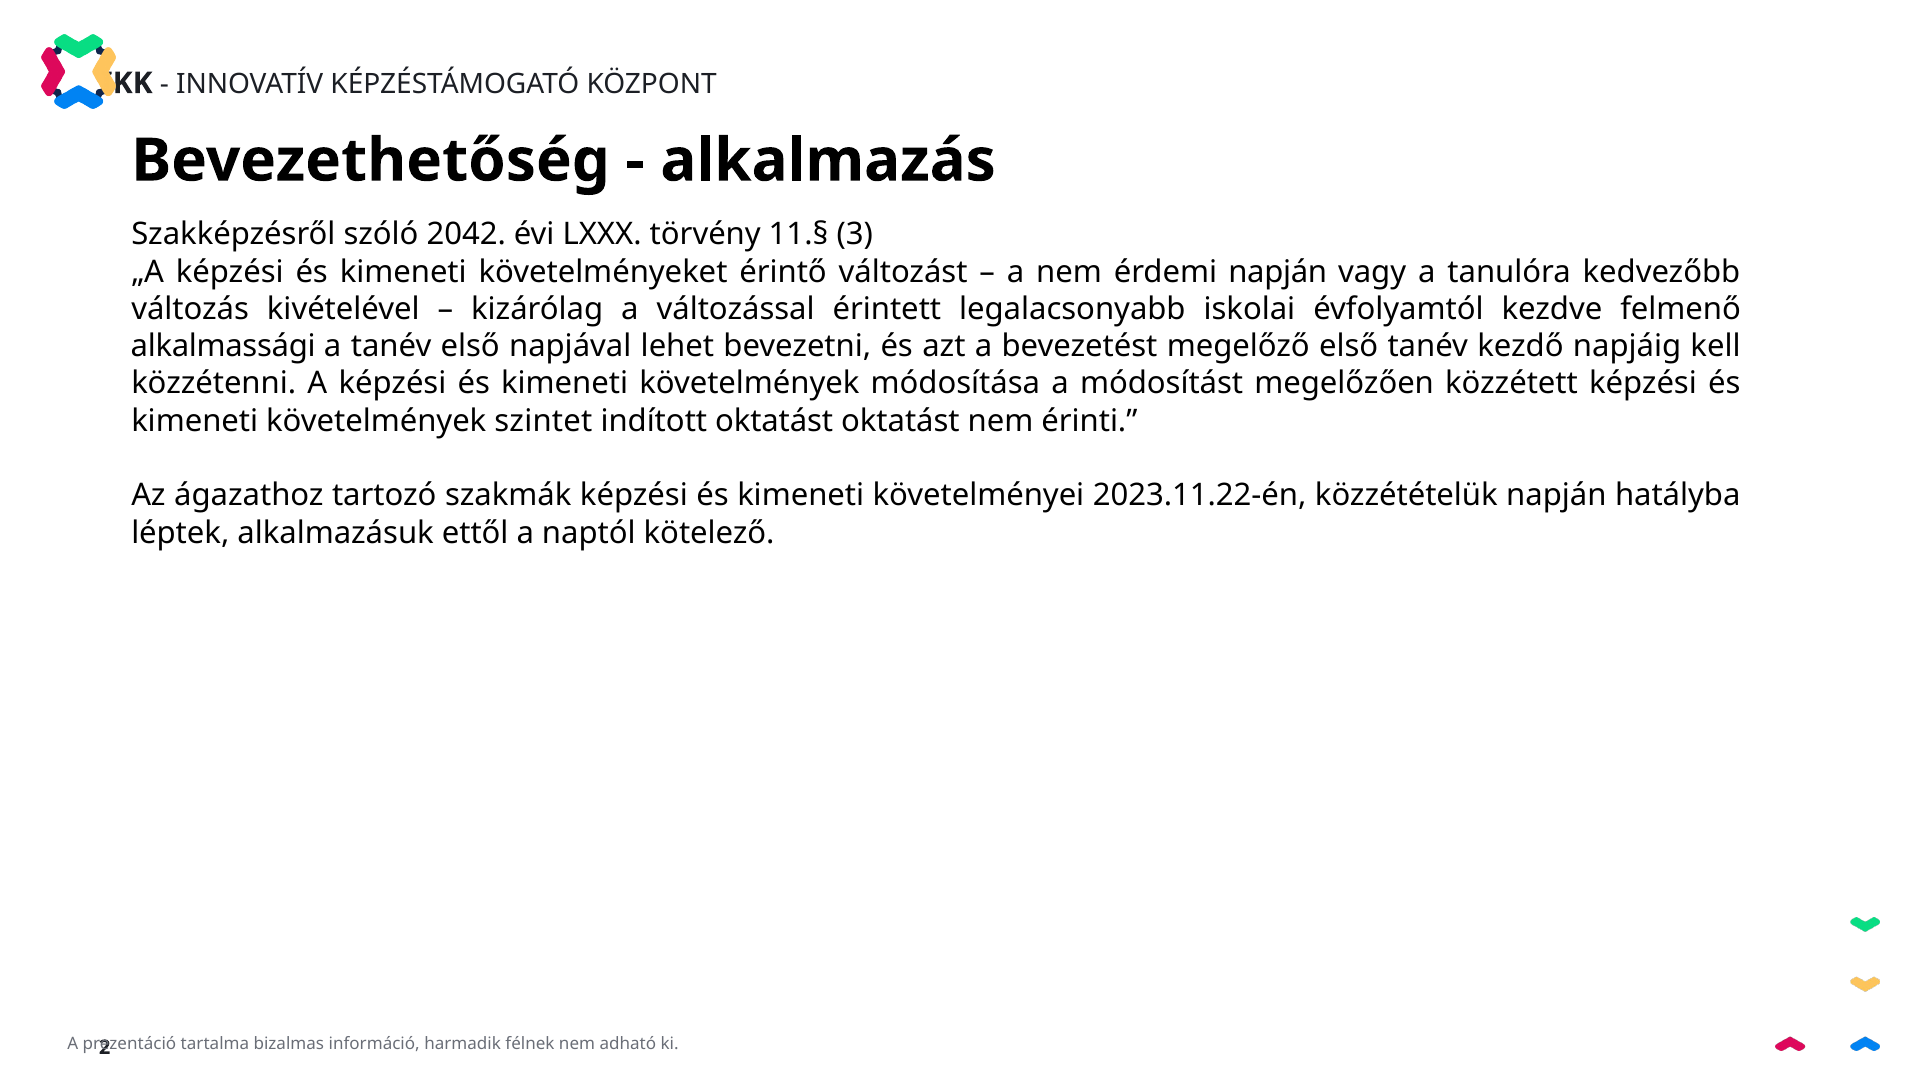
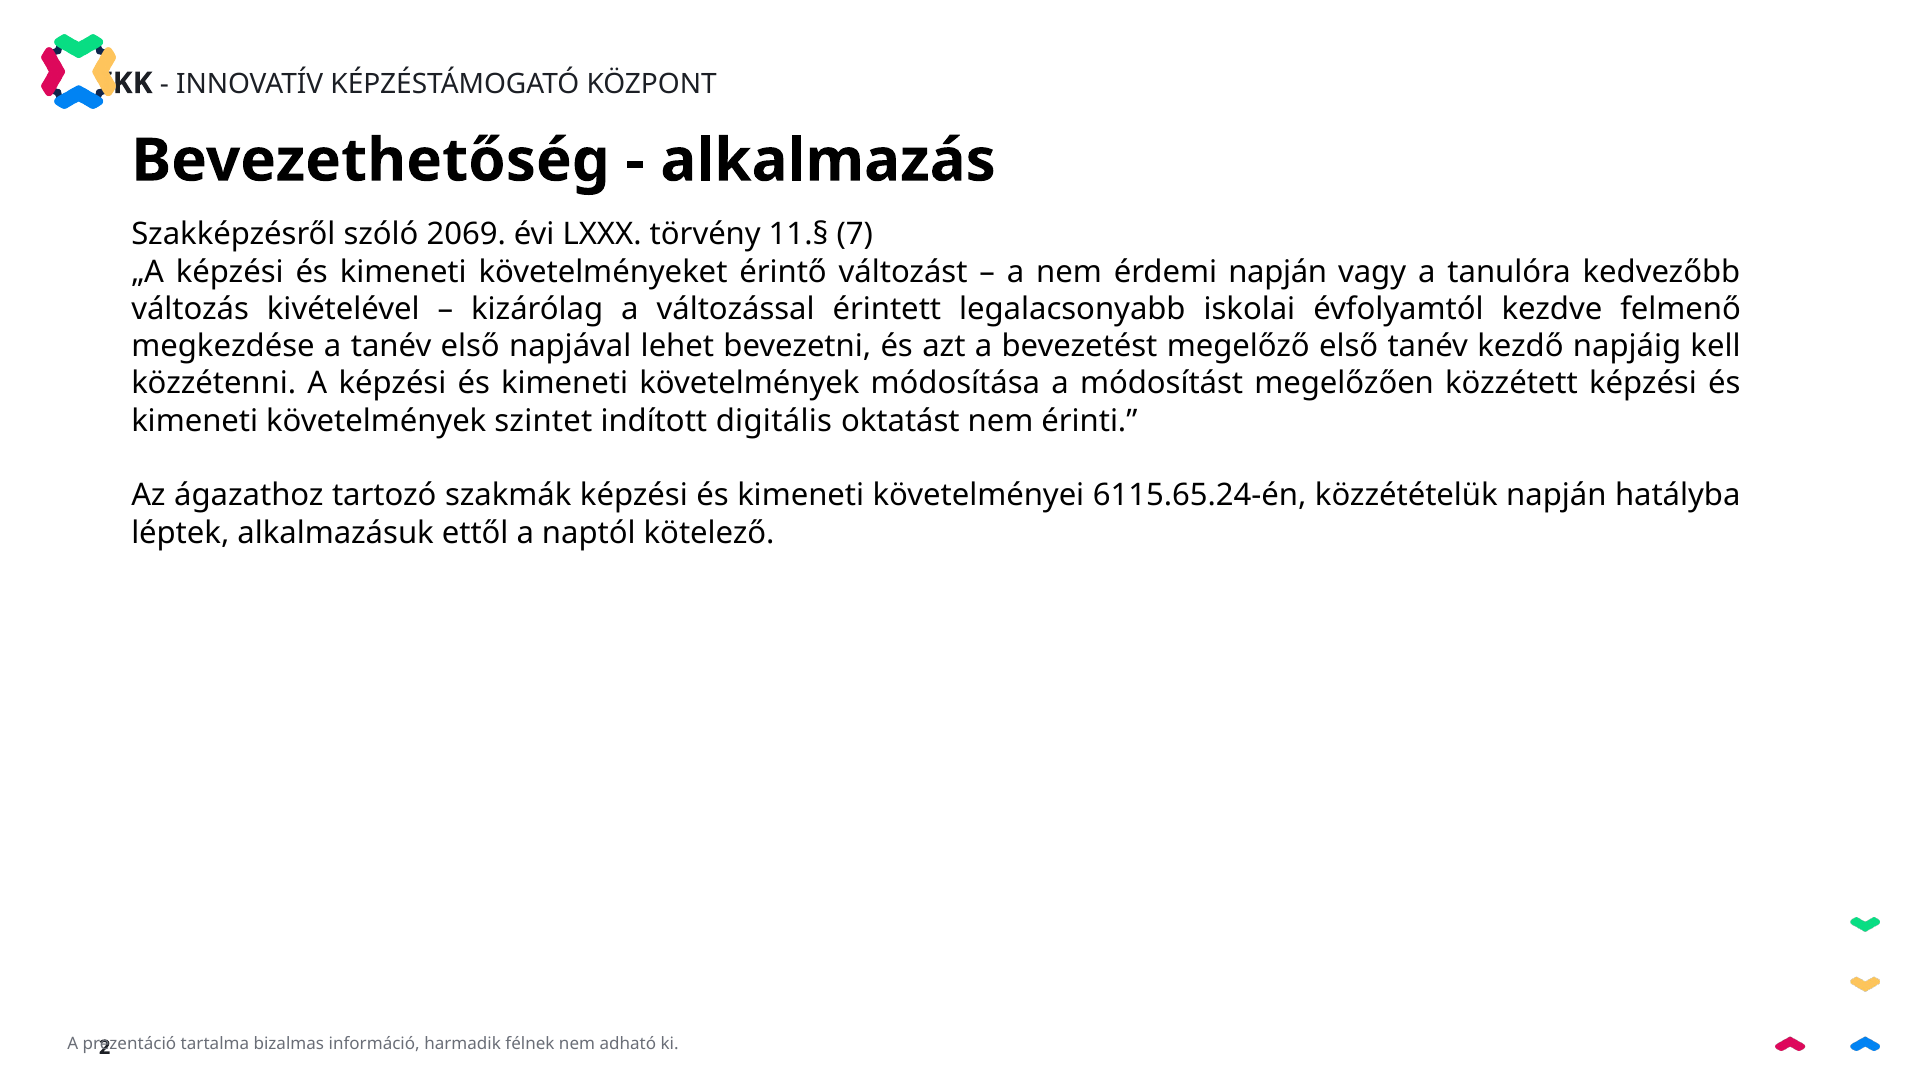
2042: 2042 -> 2069 (466, 235)
3: 3 -> 7 (855, 235)
alkalmassági: alkalmassági -> megkezdése (223, 346)
indított oktatást: oktatást -> digitális (774, 421)
2023.11.22-én: 2023.11.22-én -> 6115.65.24-én (1200, 496)
